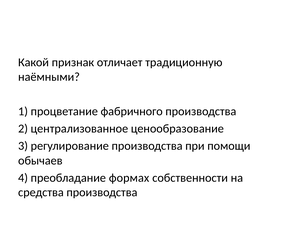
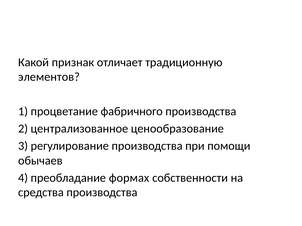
наёмными: наёмными -> элементов (49, 77)
